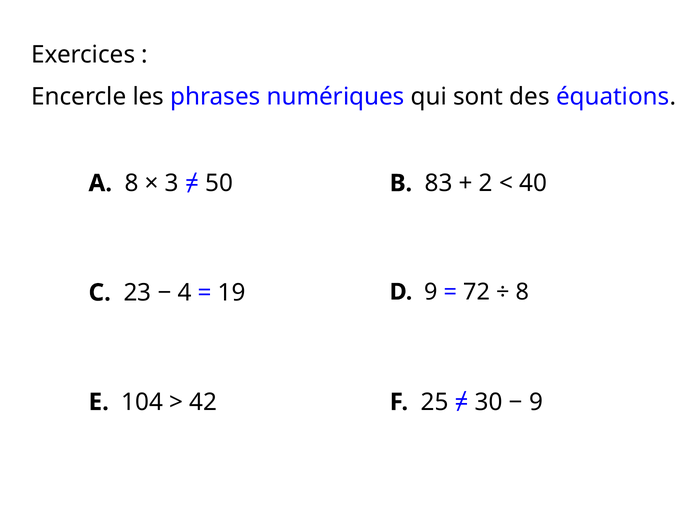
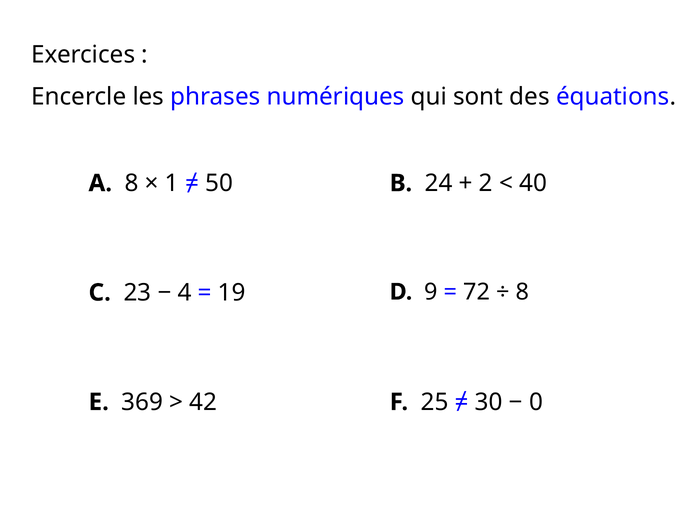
3: 3 -> 1 (172, 183)
83: 83 -> 24 (439, 183)
104: 104 -> 369 (142, 402)
9: 9 -> 0 (536, 402)
